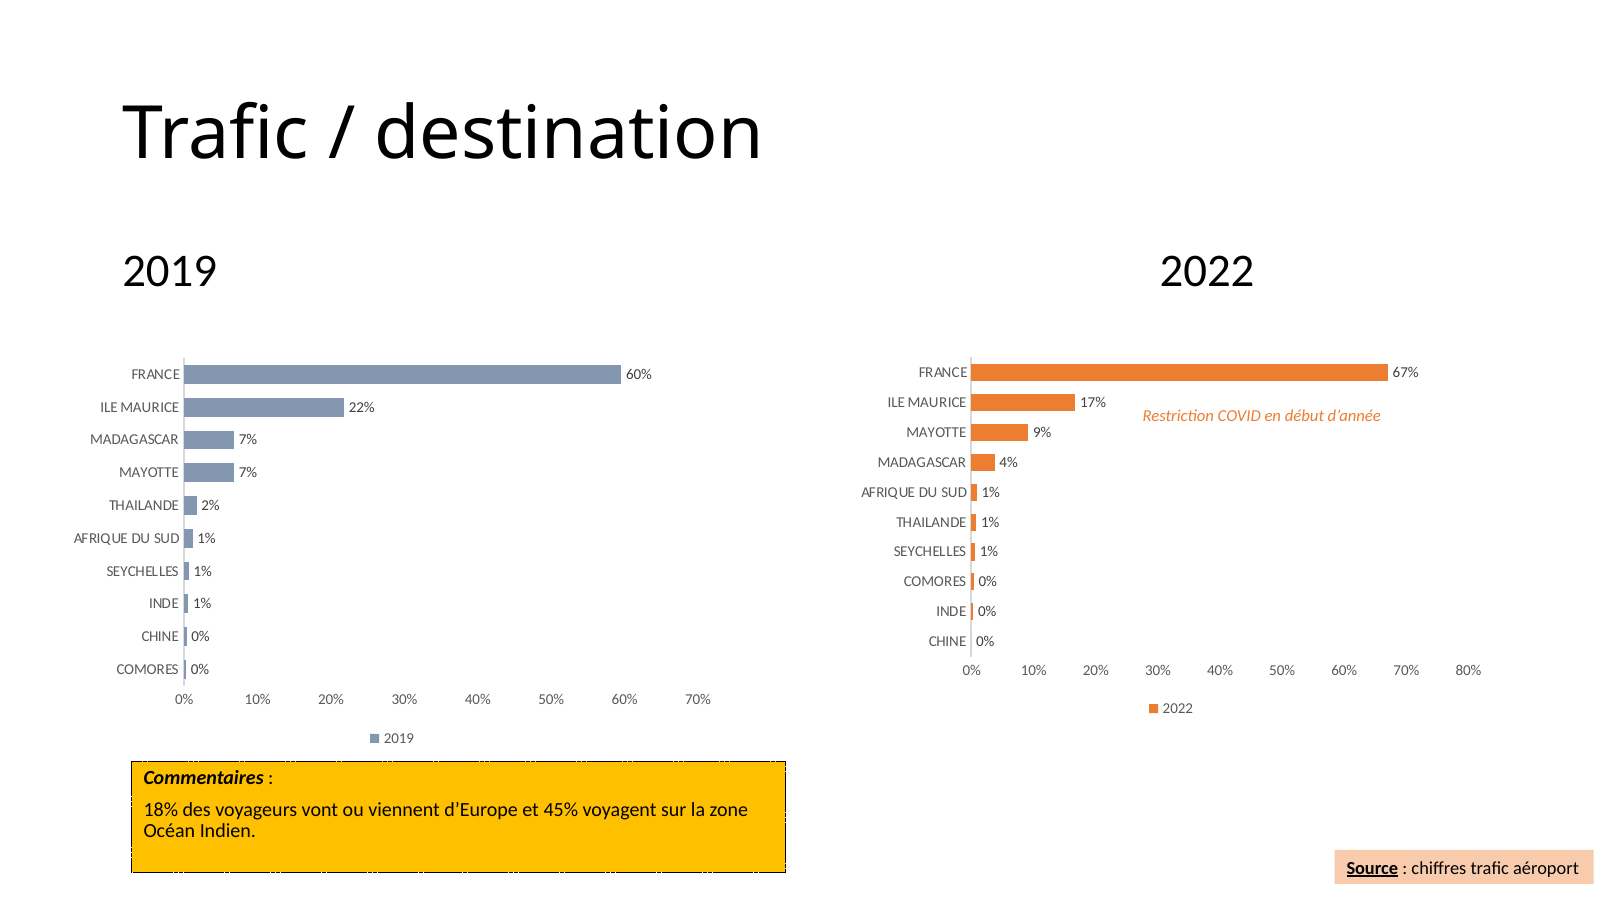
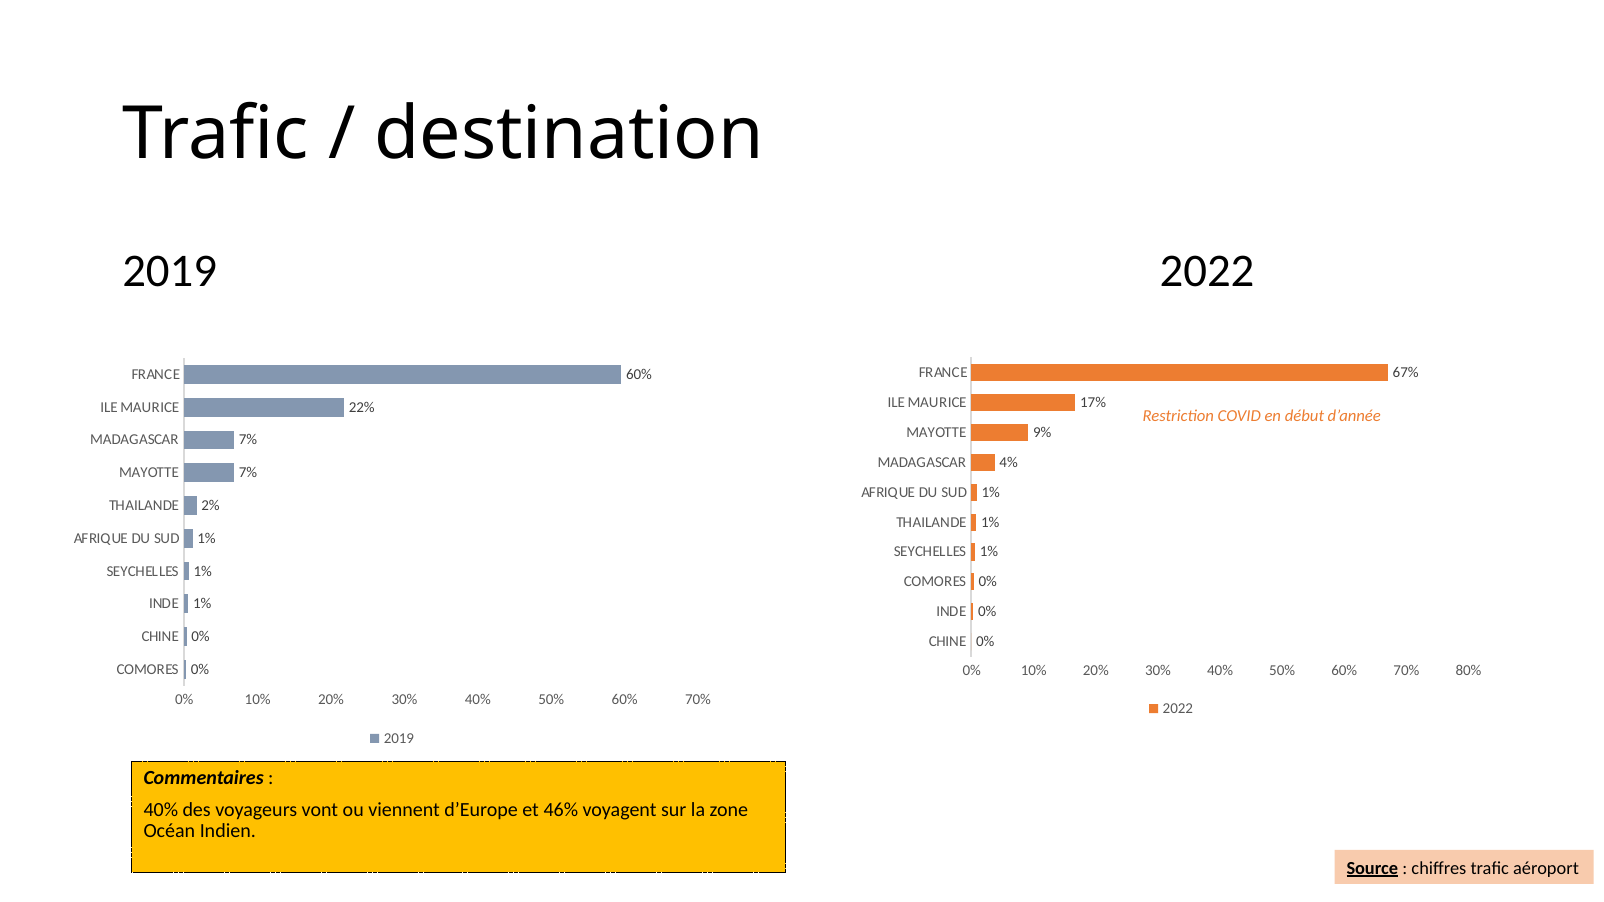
18%: 18% -> 40% (161, 810)
45%: 45% -> 46% (561, 810)
